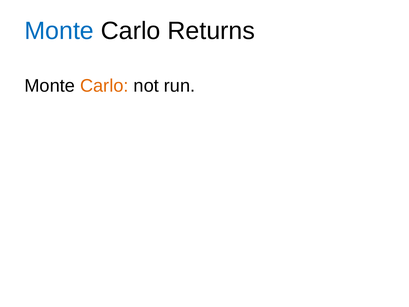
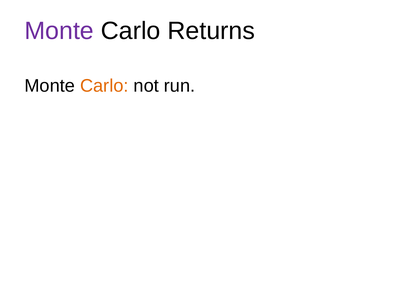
Monte colour: blue -> purple (59, 31)
